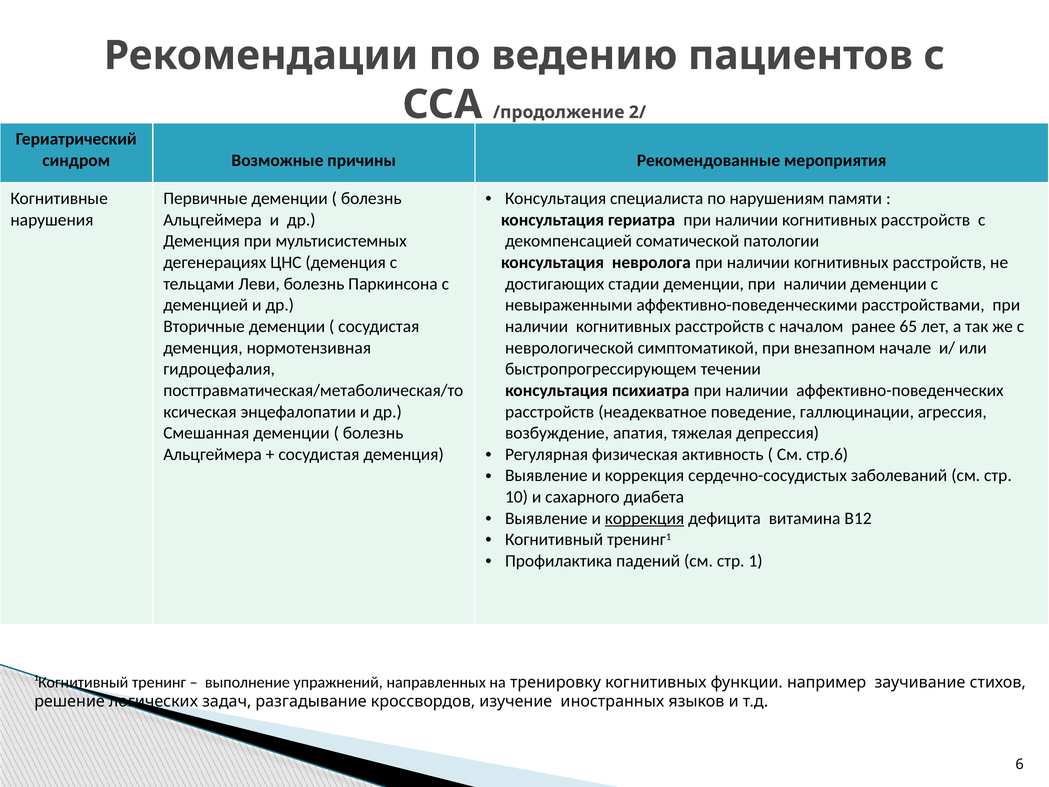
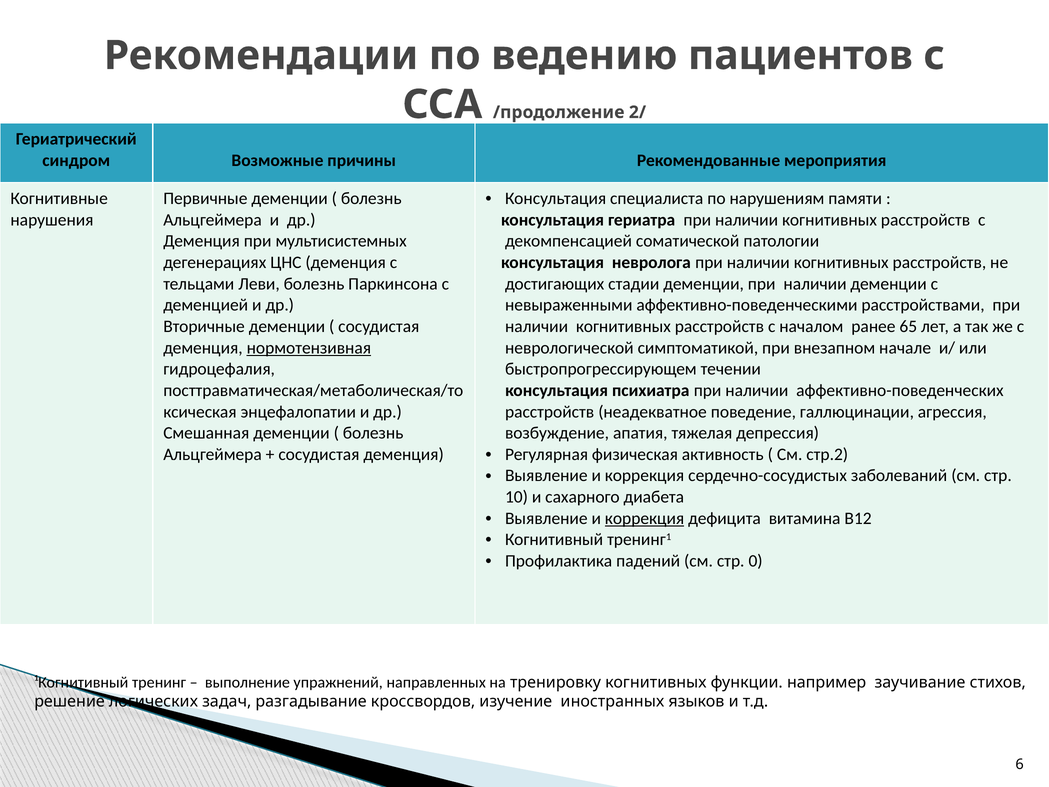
нормотензивная underline: none -> present (309, 348)
стр.6: стр.6 -> стр.2 (827, 454)
1: 1 -> 0 (756, 561)
